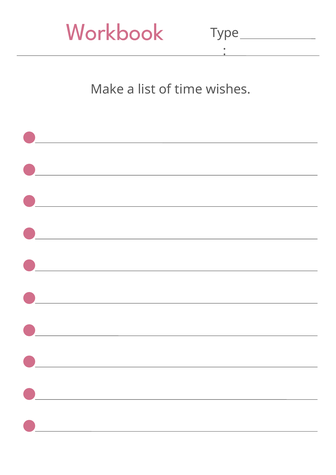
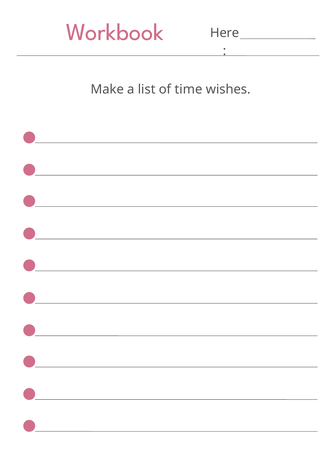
Type: Type -> Here (225, 33)
